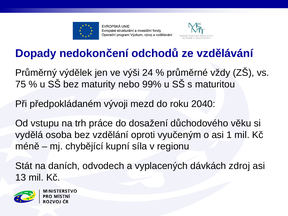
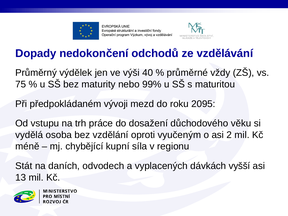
24: 24 -> 40 (148, 73)
2040: 2040 -> 2095 (203, 104)
1: 1 -> 2 (229, 135)
zdroj: zdroj -> vyšší (239, 166)
